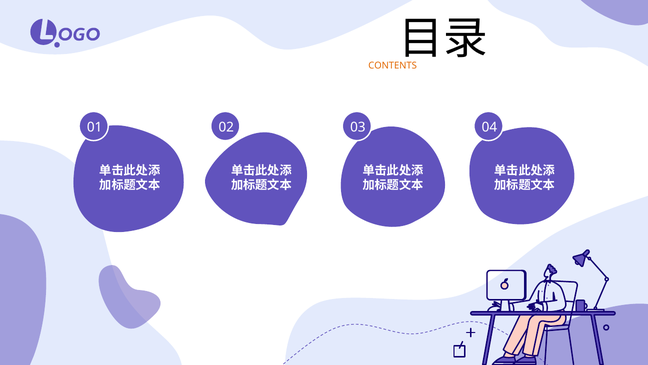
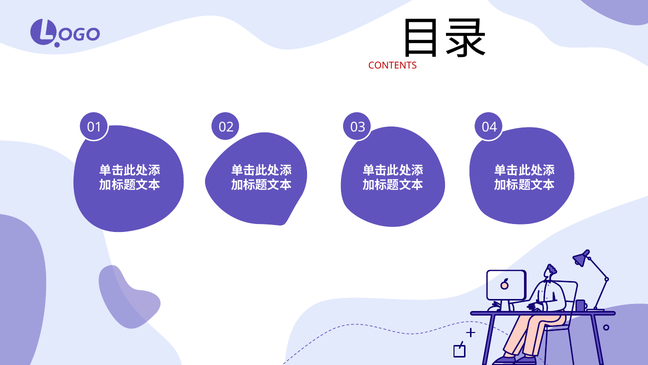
CONTENTS colour: orange -> red (393, 66)
